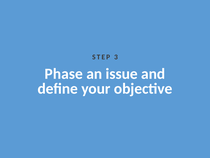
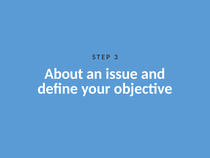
Phase: Phase -> About (64, 74)
